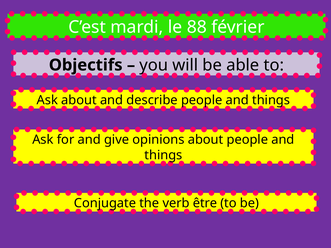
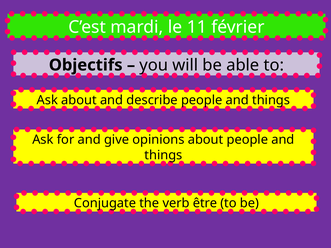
88: 88 -> 11 (197, 27)
